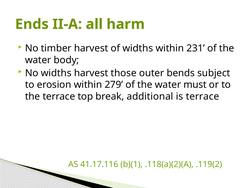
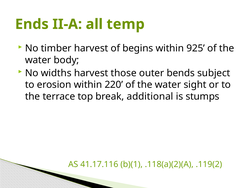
harm: harm -> temp (126, 24)
of widths: widths -> begins (138, 48)
231: 231 -> 925 (196, 48)
279: 279 -> 220 (114, 85)
must: must -> sight (195, 85)
is terrace: terrace -> stumps (203, 97)
